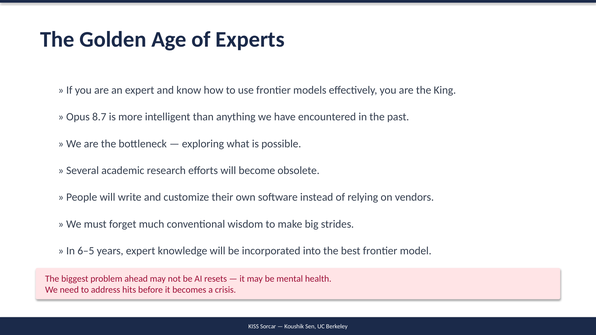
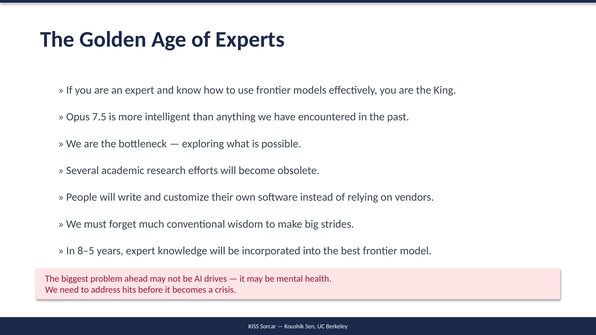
8.7: 8.7 -> 7.5 (99, 117)
6–5: 6–5 -> 8–5 (86, 251)
resets: resets -> drives (216, 279)
